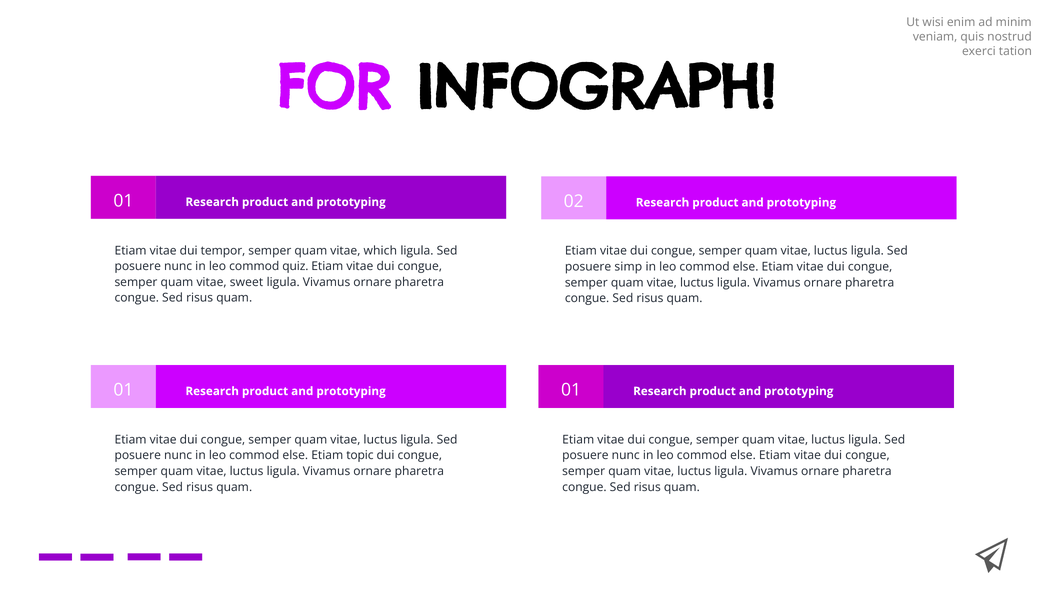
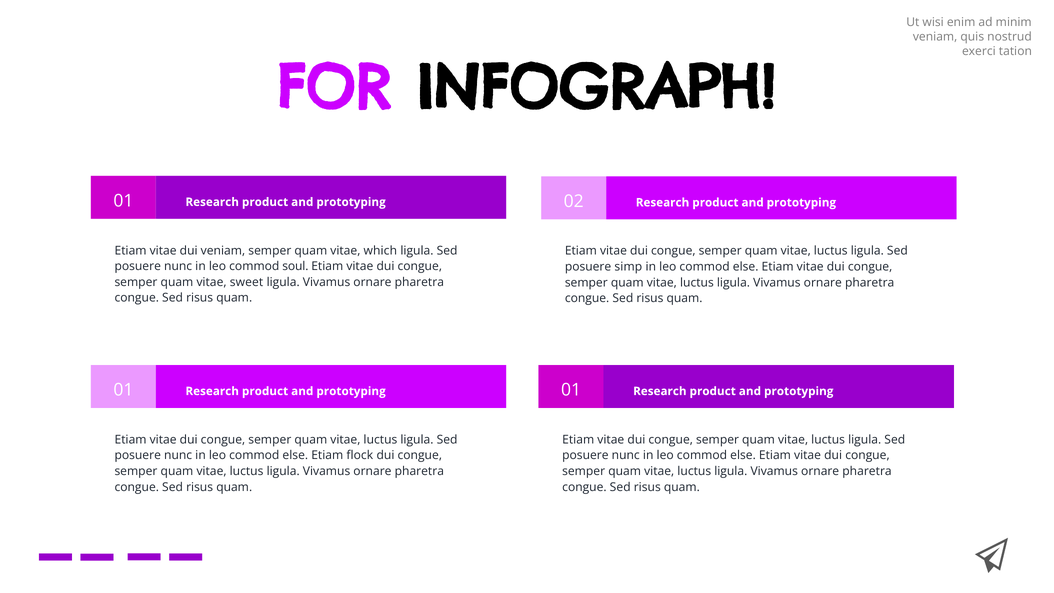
dui tempor: tempor -> veniam (223, 250)
quiz: quiz -> soul (295, 266)
topic: topic -> flock (360, 455)
